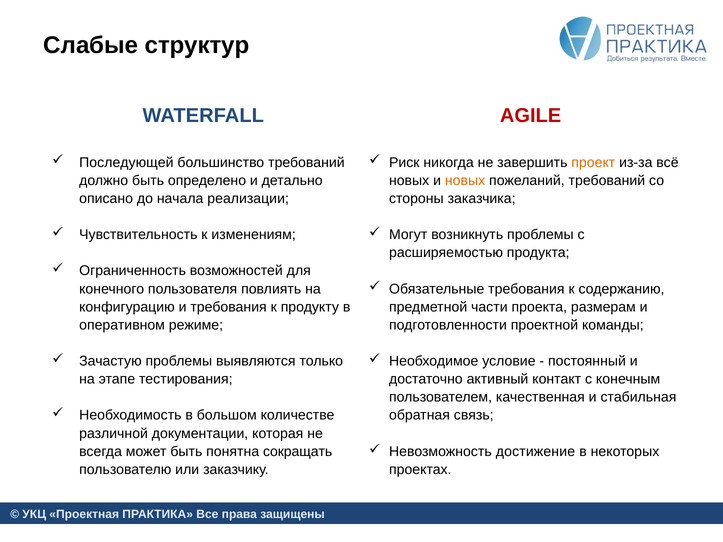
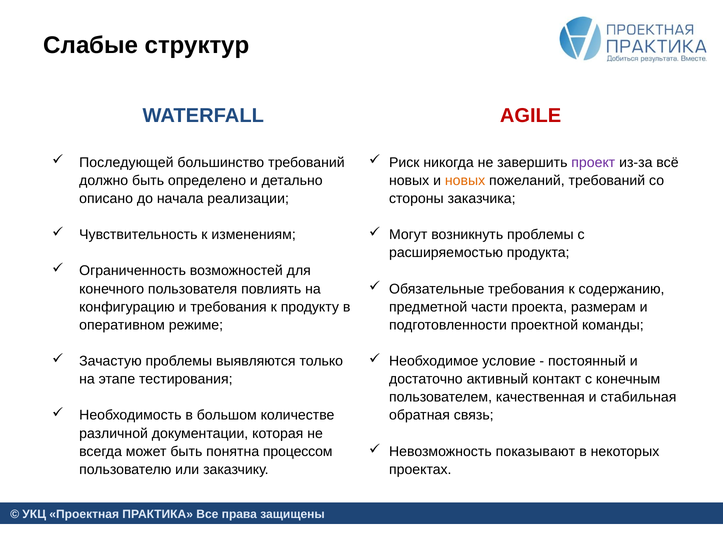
проект colour: orange -> purple (593, 162)
достижение: достижение -> показывают (535, 452)
сокращать: сокращать -> процессом (298, 452)
